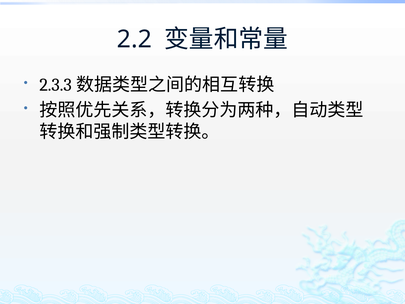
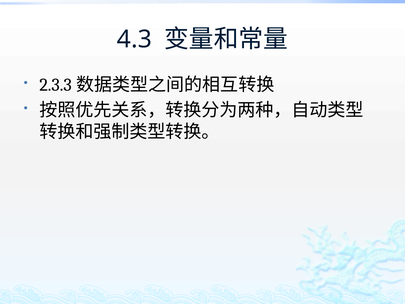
2.2: 2.2 -> 4.3 (134, 39)
